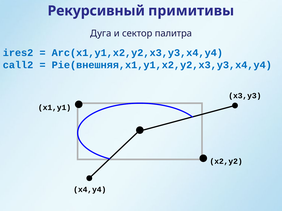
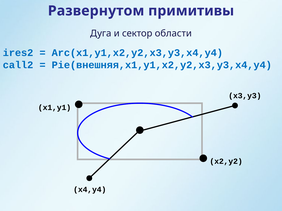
Рекурсивный: Рекурсивный -> Развернутом (96, 11)
палитра: палитра -> области (173, 34)
